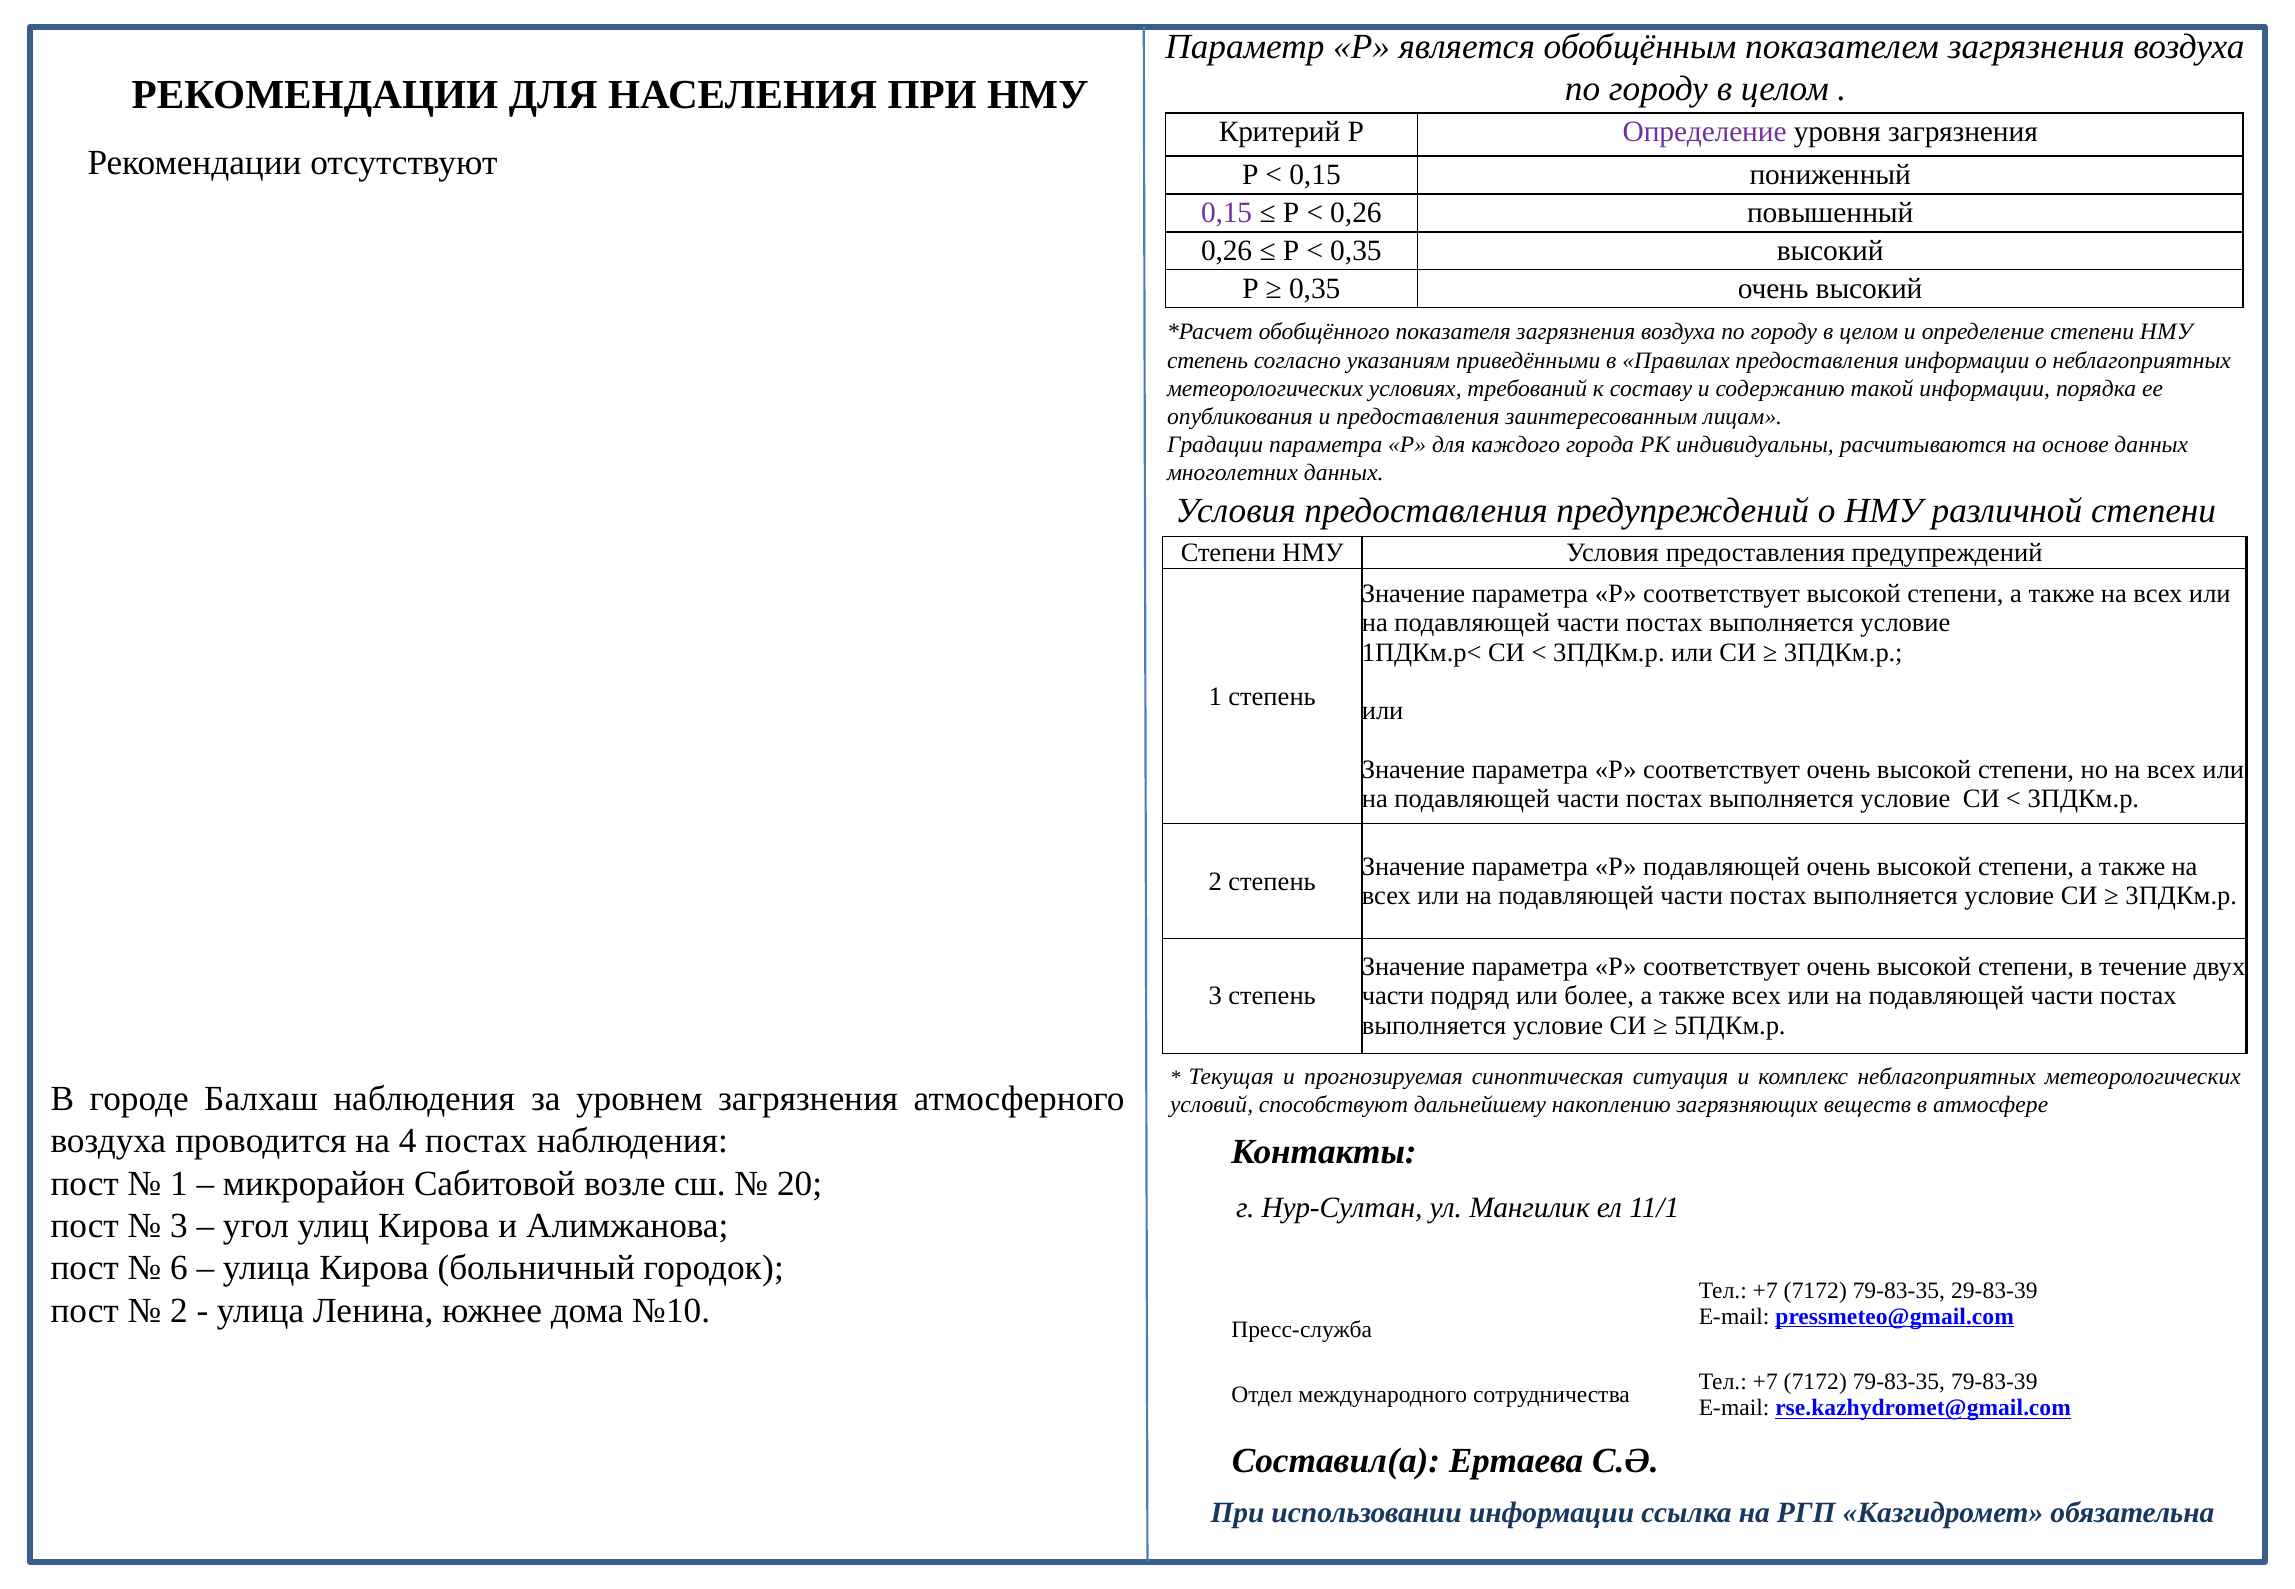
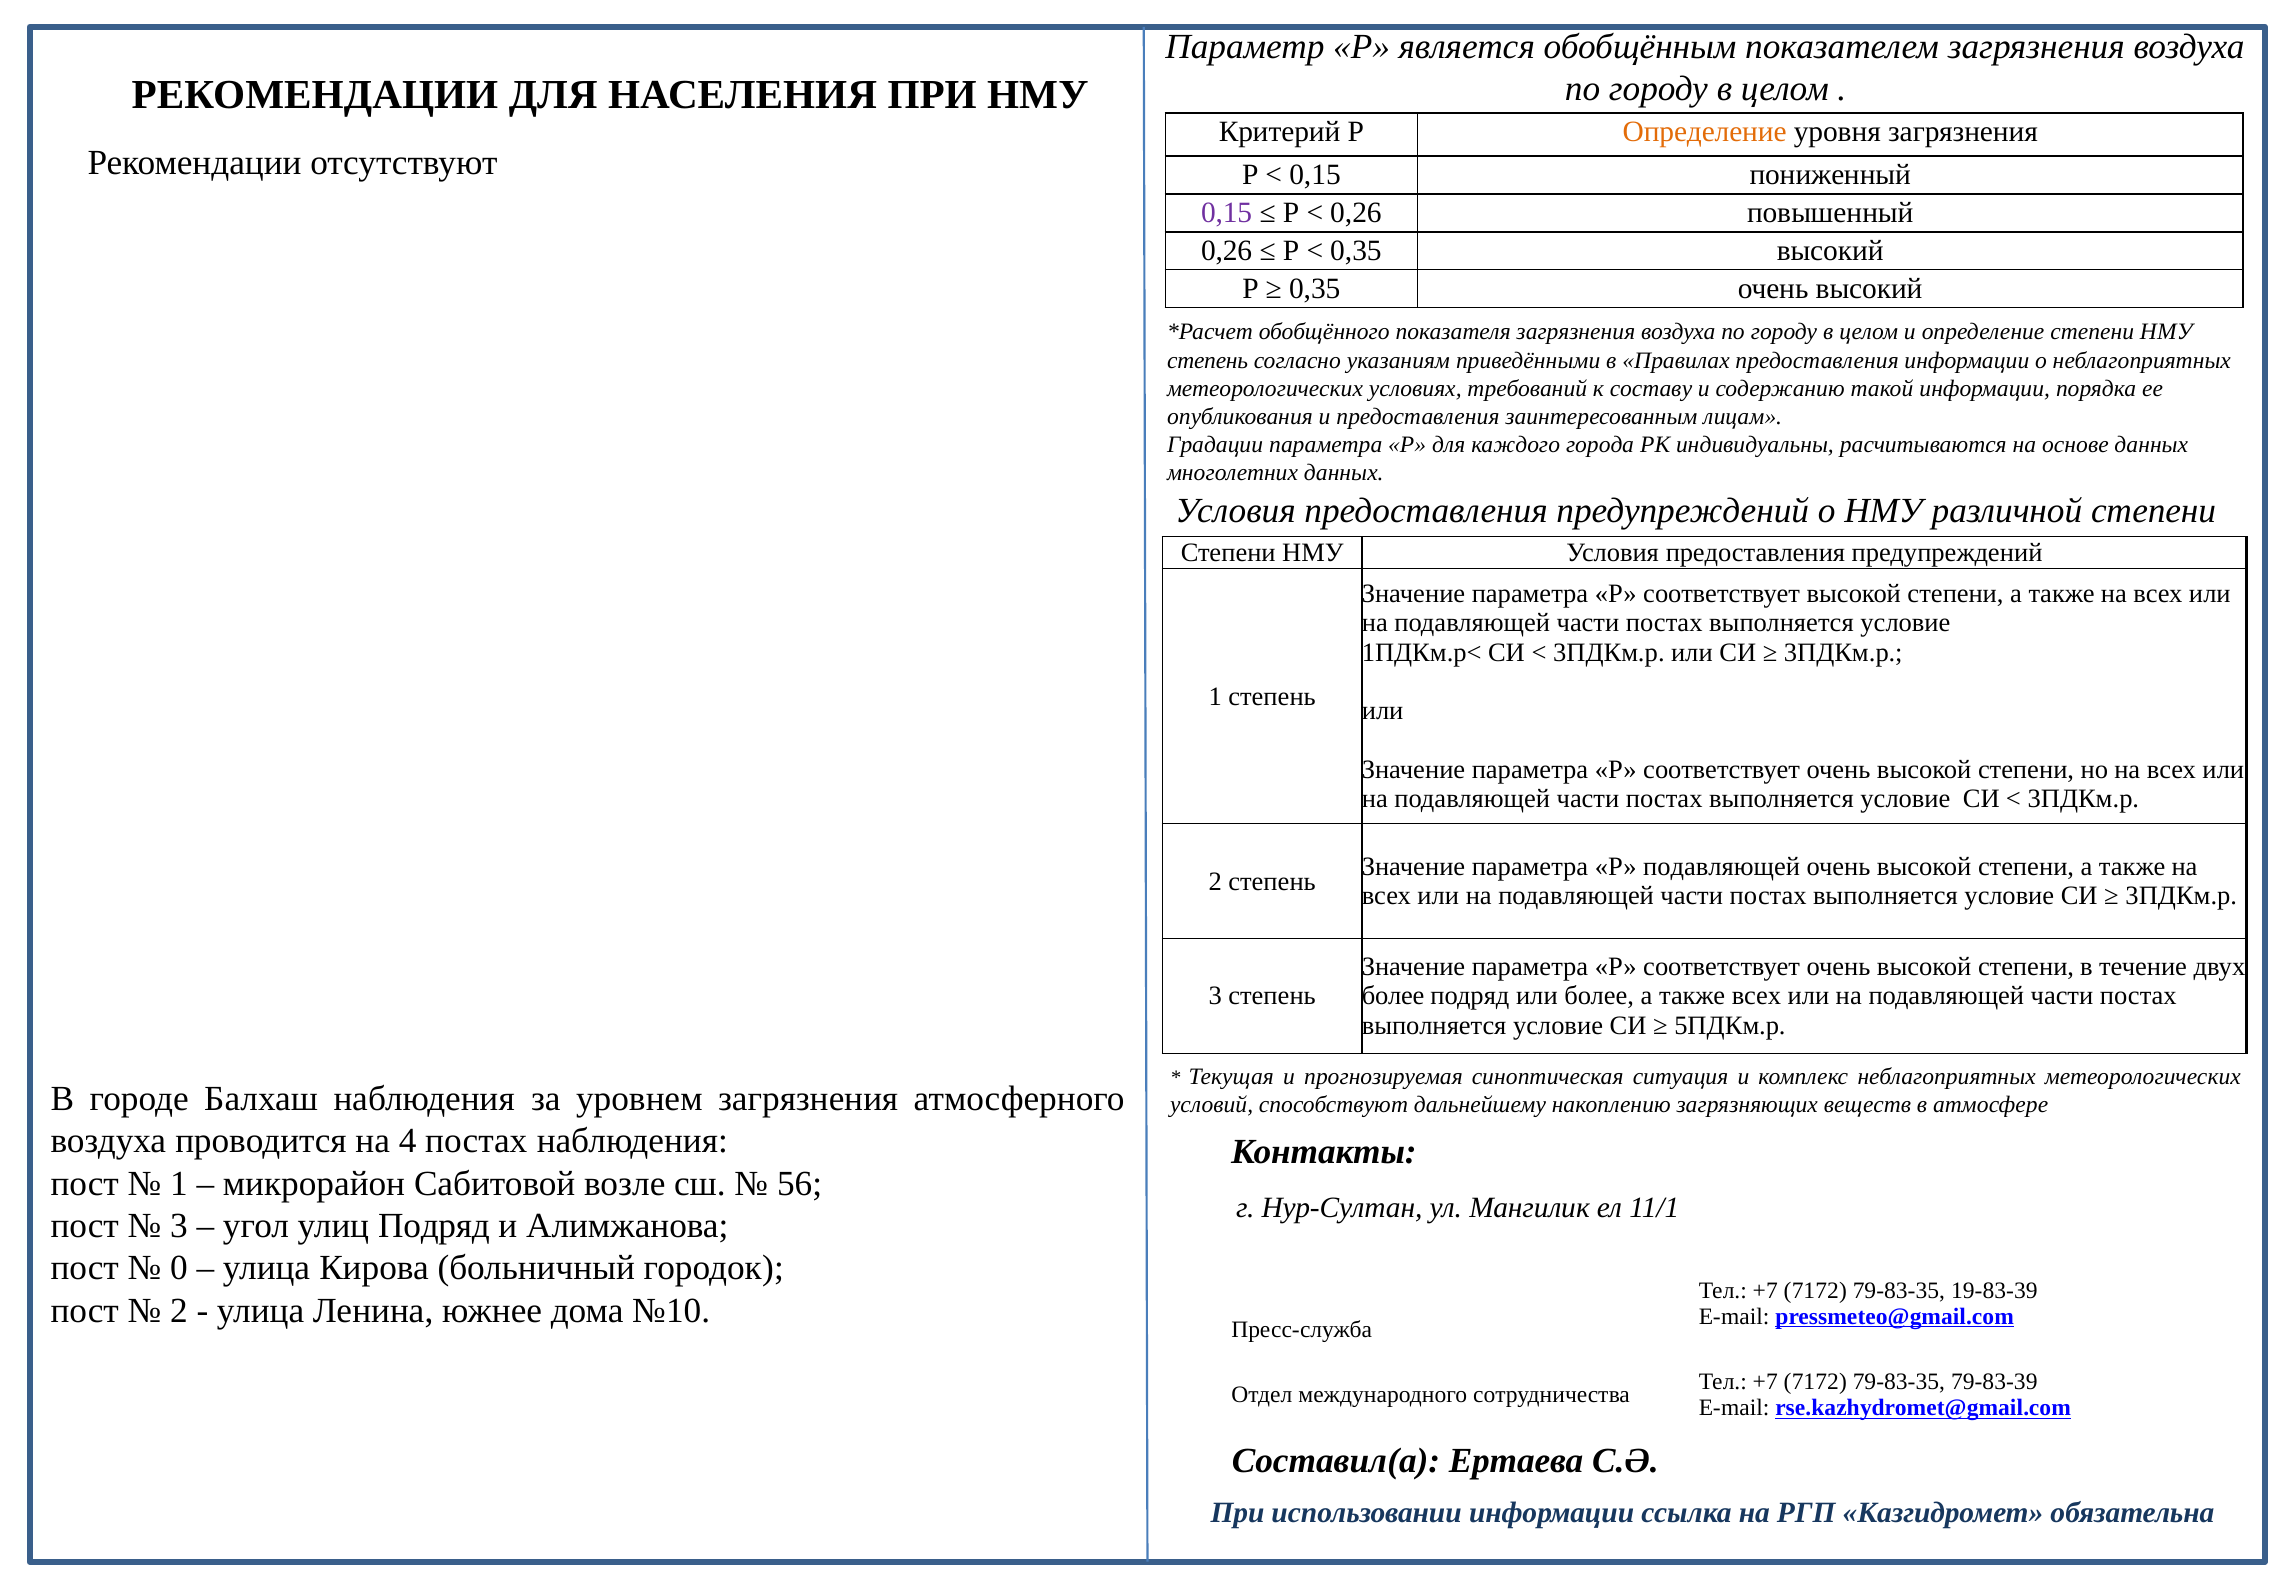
Определение colour: purple -> orange (1705, 132)
части: части -> более (1393, 996)
20: 20 -> 56 (800, 1183)
улиц Кирова: Кирова -> Подряд (434, 1226)
6: 6 -> 0 (179, 1268)
29-83-39: 29-83-39 -> 19-83-39 (1994, 1290)
